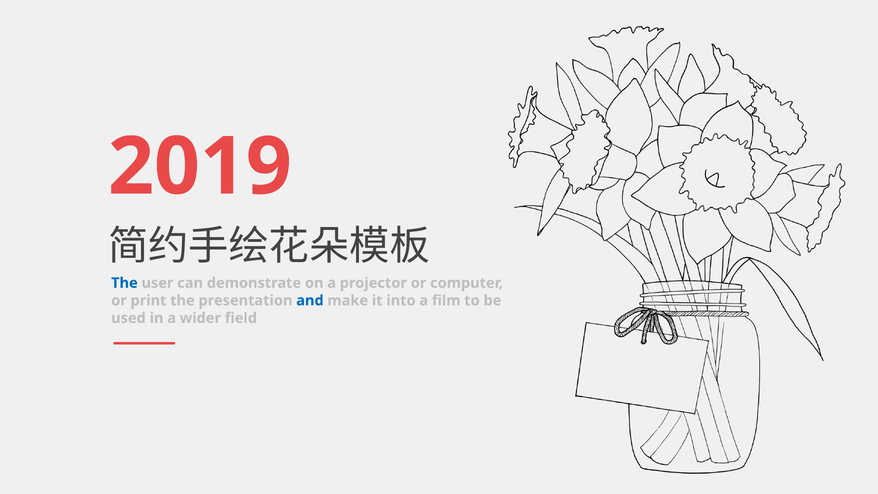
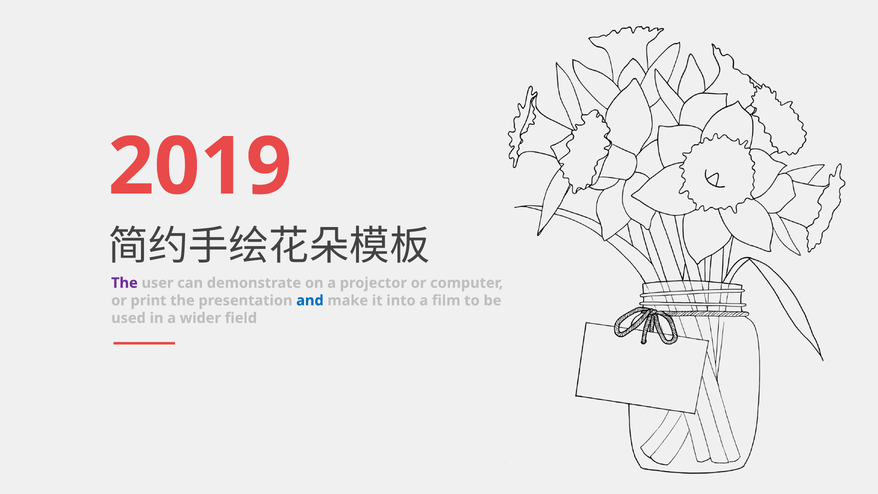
The colour: blue -> purple (124, 283)
